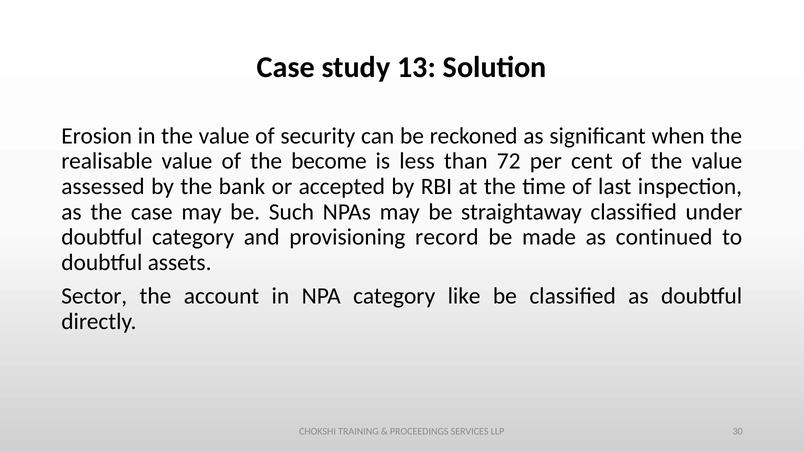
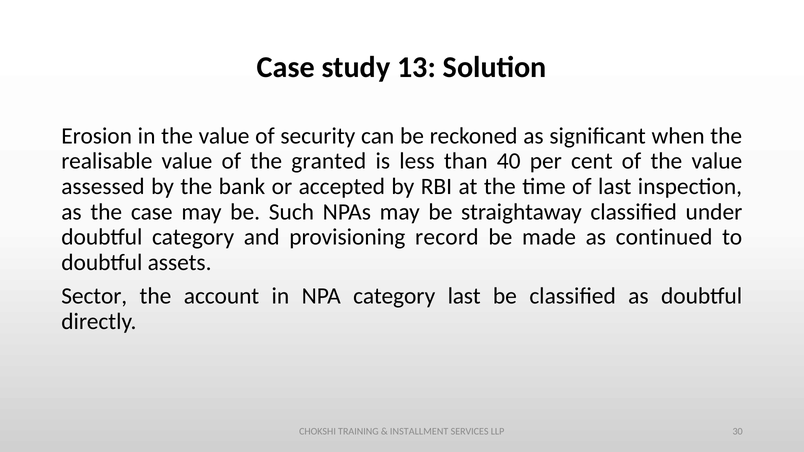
become: become -> granted (329, 161)
72: 72 -> 40 (509, 161)
category like: like -> last (464, 296)
PROCEEDINGS: PROCEEDINGS -> INSTALLMENT (419, 432)
